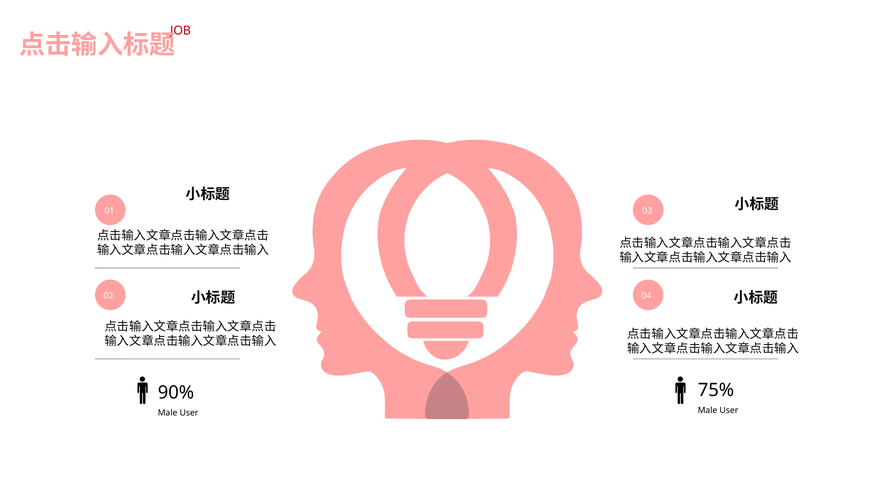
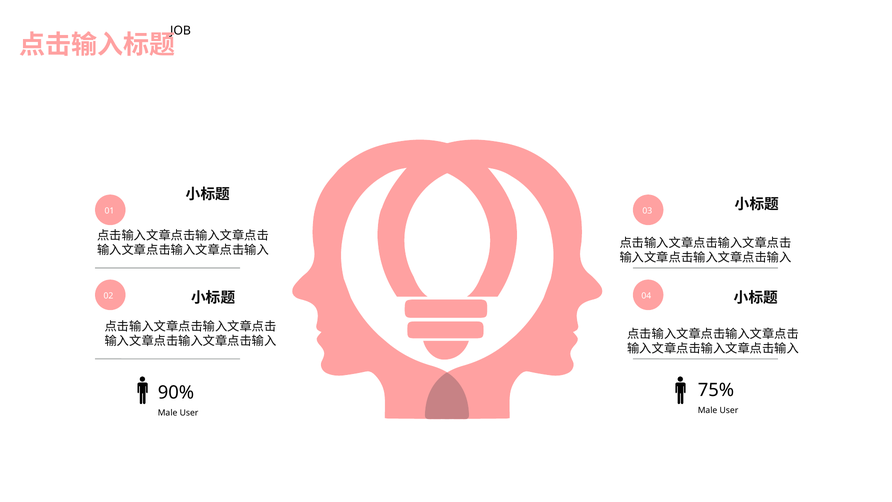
JOB colour: red -> black (181, 31)
